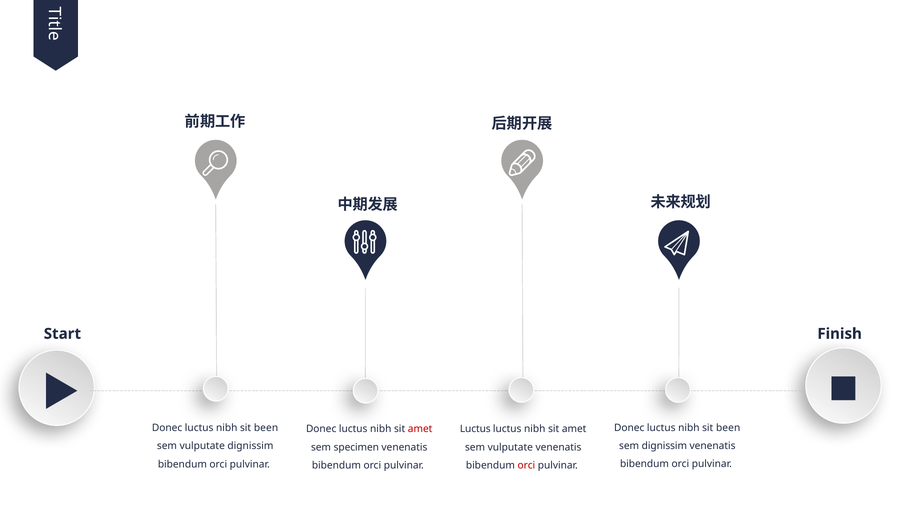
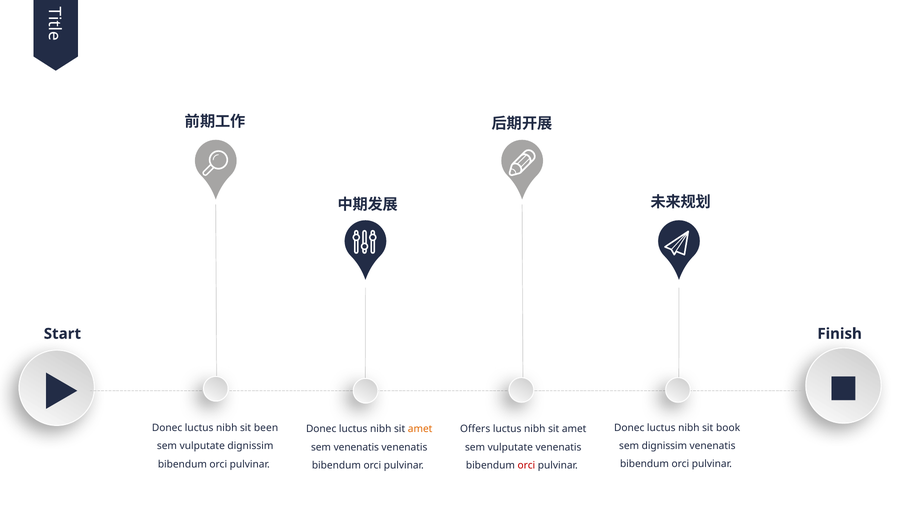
been: been -> book (728, 428)
amet colour: red -> orange (420, 429)
Luctus: Luctus -> Offers (475, 429)
sem specimen: specimen -> venenatis (356, 447)
